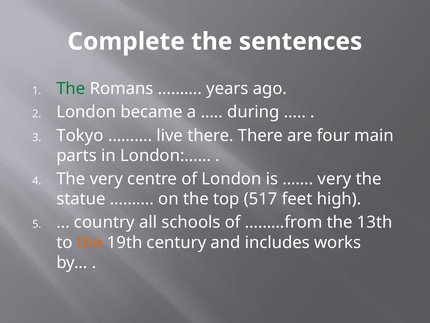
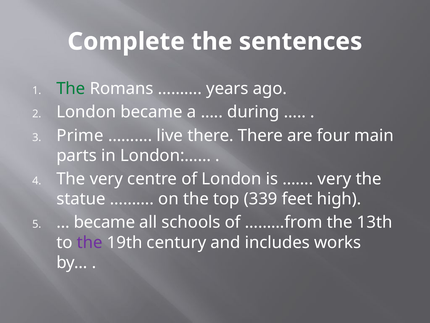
Tokyo: Tokyo -> Prime (80, 135)
517: 517 -> 339 (261, 199)
country: country -> became (104, 222)
the colour: orange -> purple (90, 242)
